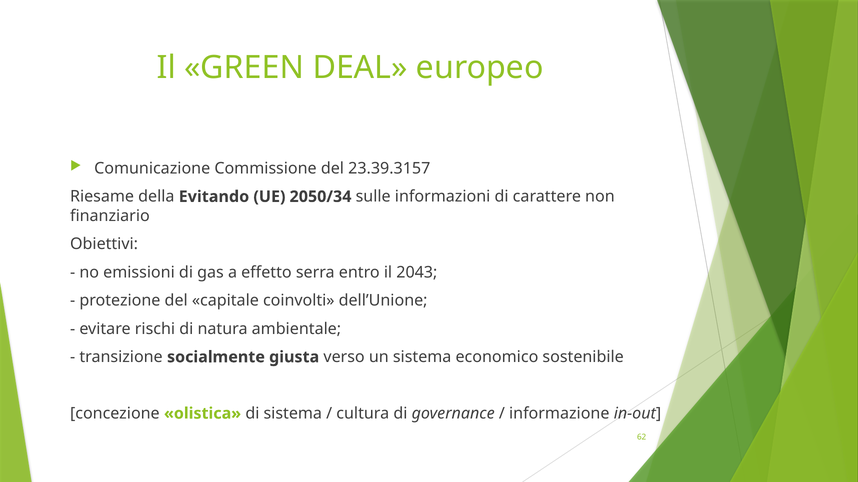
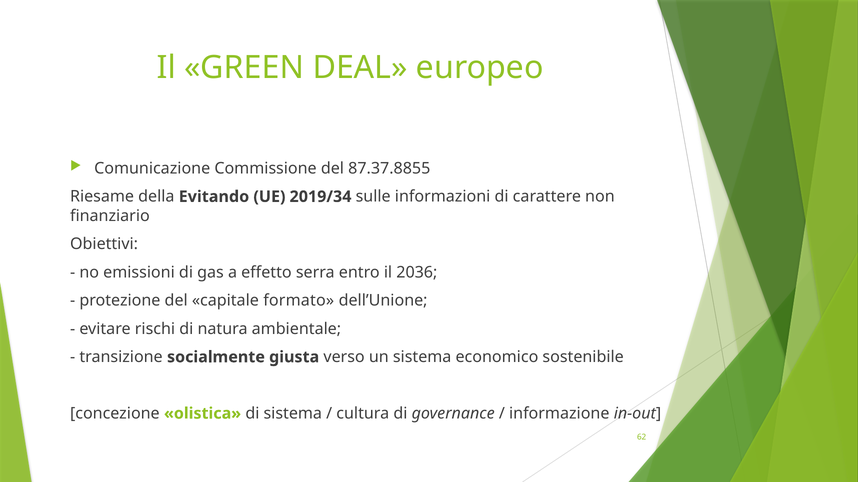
23.39.3157: 23.39.3157 -> 87.37.8855 (389, 169)
2050/34: 2050/34 -> 2019/34 (321, 197)
2043: 2043 -> 2036 (417, 273)
coinvolti: coinvolti -> formato (299, 301)
